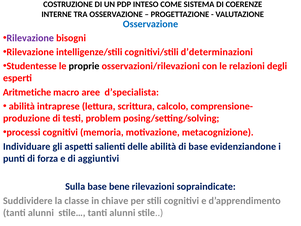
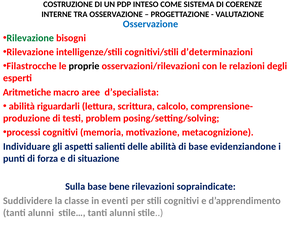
Rilevazione colour: purple -> green (30, 38)
Studentesse: Studentesse -> Filastrocche (32, 66)
intraprese: intraprese -> riguardarli (58, 106)
aggiuntivi: aggiuntivi -> situazione (99, 158)
chiave: chiave -> eventi (115, 200)
